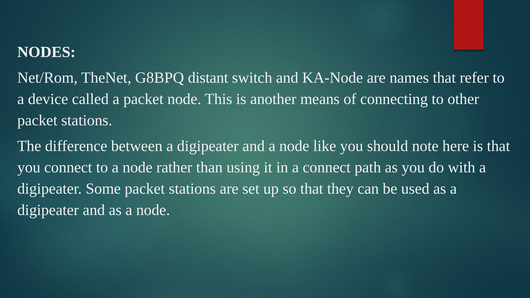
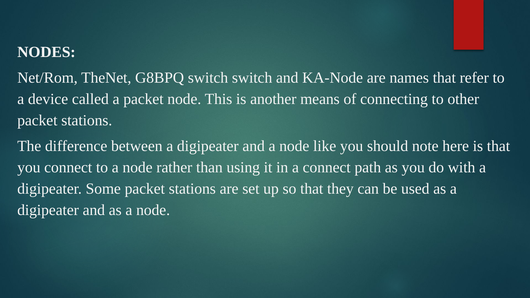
G8BPQ distant: distant -> switch (208, 78)
